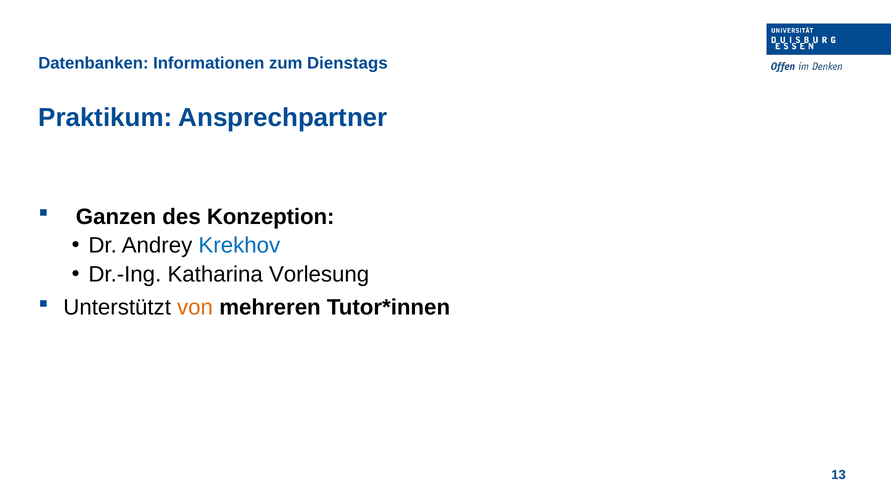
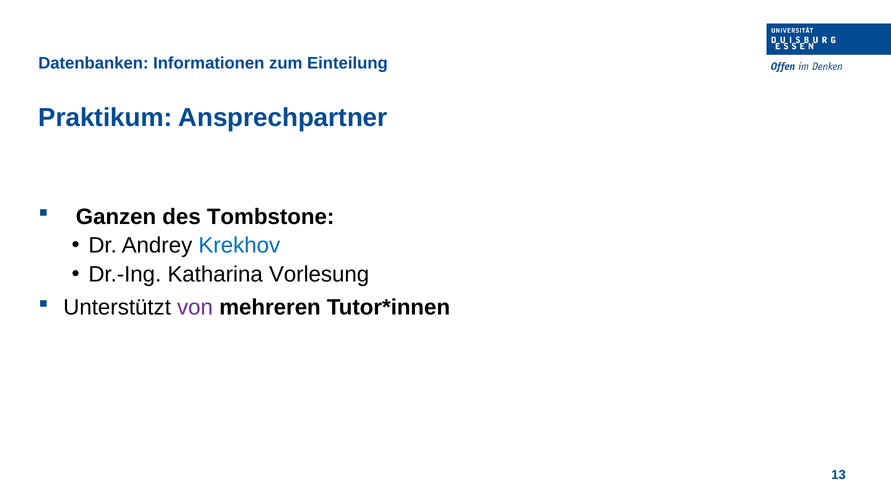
Dienstags: Dienstags -> Einteilung (347, 63)
Konzeption: Konzeption -> Tombstone (271, 217)
von colour: orange -> purple (195, 308)
